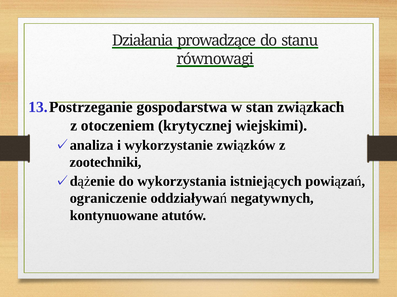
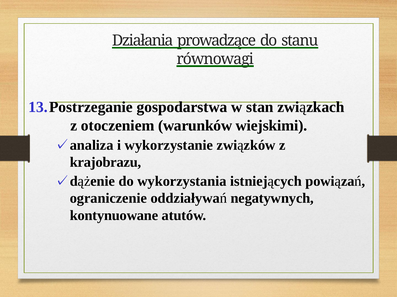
krytycznej: krytycznej -> warunków (195, 126)
zootechniki: zootechniki -> krajobrazu (106, 163)
